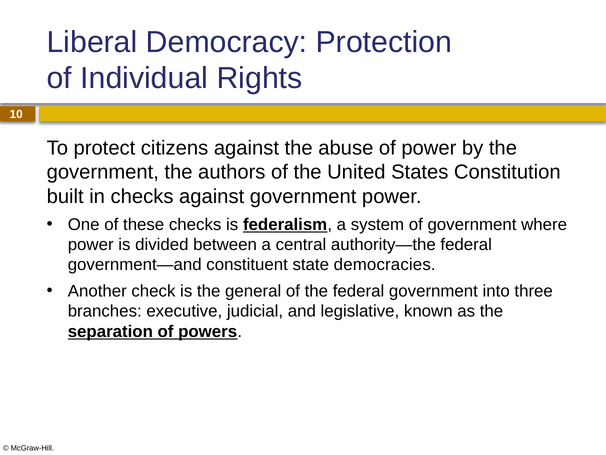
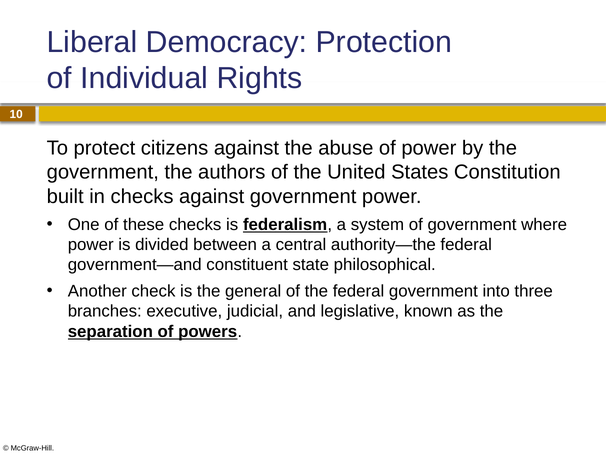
democracies: democracies -> philosophical (385, 265)
